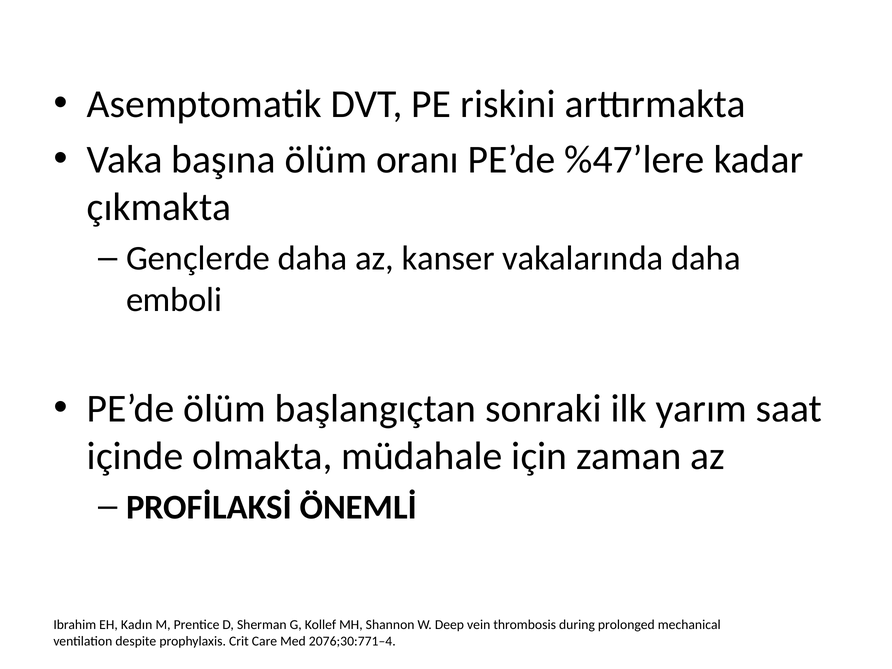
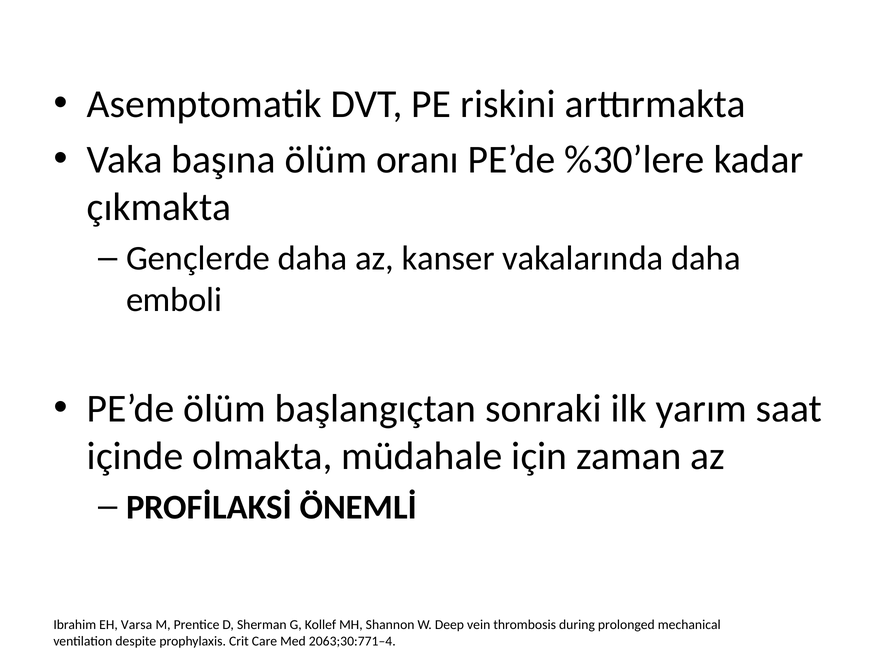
%47’lere: %47’lere -> %30’lere (635, 160)
Kadın: Kadın -> Varsa (137, 625)
2076;30:771–4: 2076;30:771–4 -> 2063;30:771–4 (352, 641)
